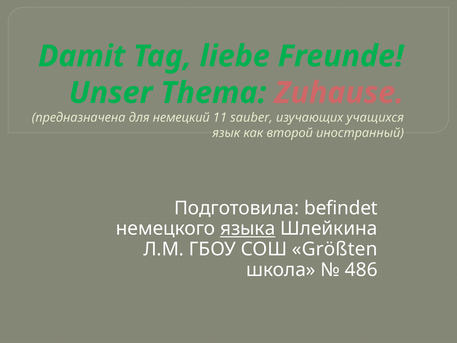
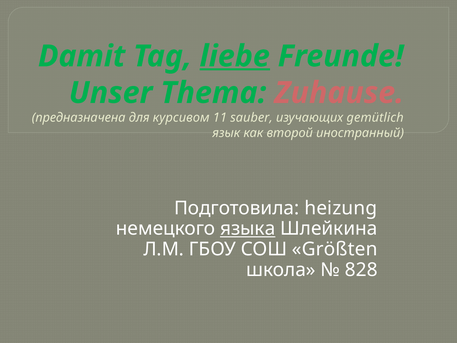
liebe underline: none -> present (235, 56)
немецкий: немецкий -> курсивом (181, 117)
учащихся: учащихся -> gemütlich (375, 117)
befindet: befindet -> heizung (341, 208)
486: 486 -> 828 (361, 270)
